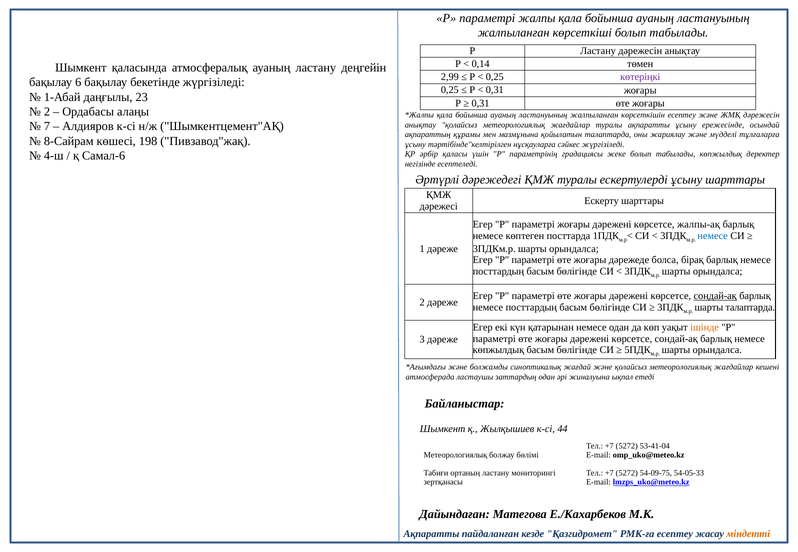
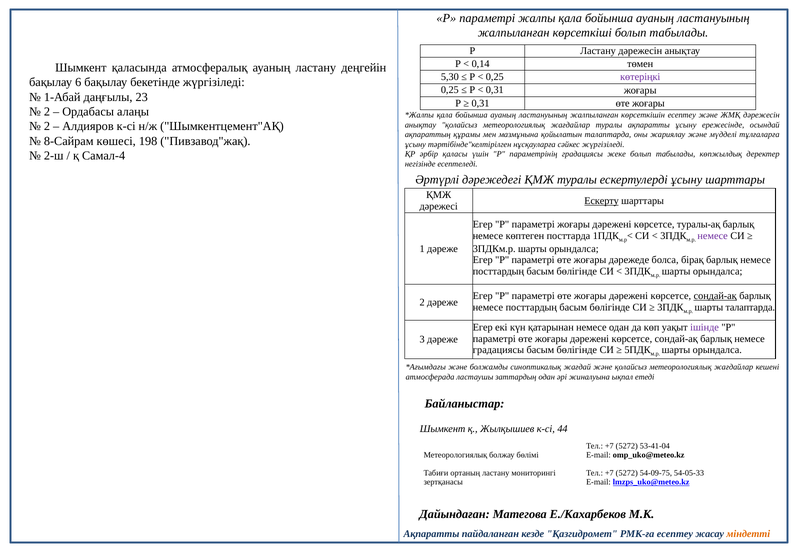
2,99: 2,99 -> 5,30 (450, 77)
7: 7 -> 2 (47, 127)
4-ш: 4-ш -> 2-ш (54, 156)
Самал-6: Самал-6 -> Самал-4 (104, 156)
Ескерту underline: none -> present (602, 201)
жалпы-ақ: жалпы-ақ -> туралы-ақ (699, 225)
немесе colour: blue -> purple (713, 236)
ішінде colour: orange -> purple (705, 328)
көпжылдық: көпжылдық -> градациясы (498, 350)
